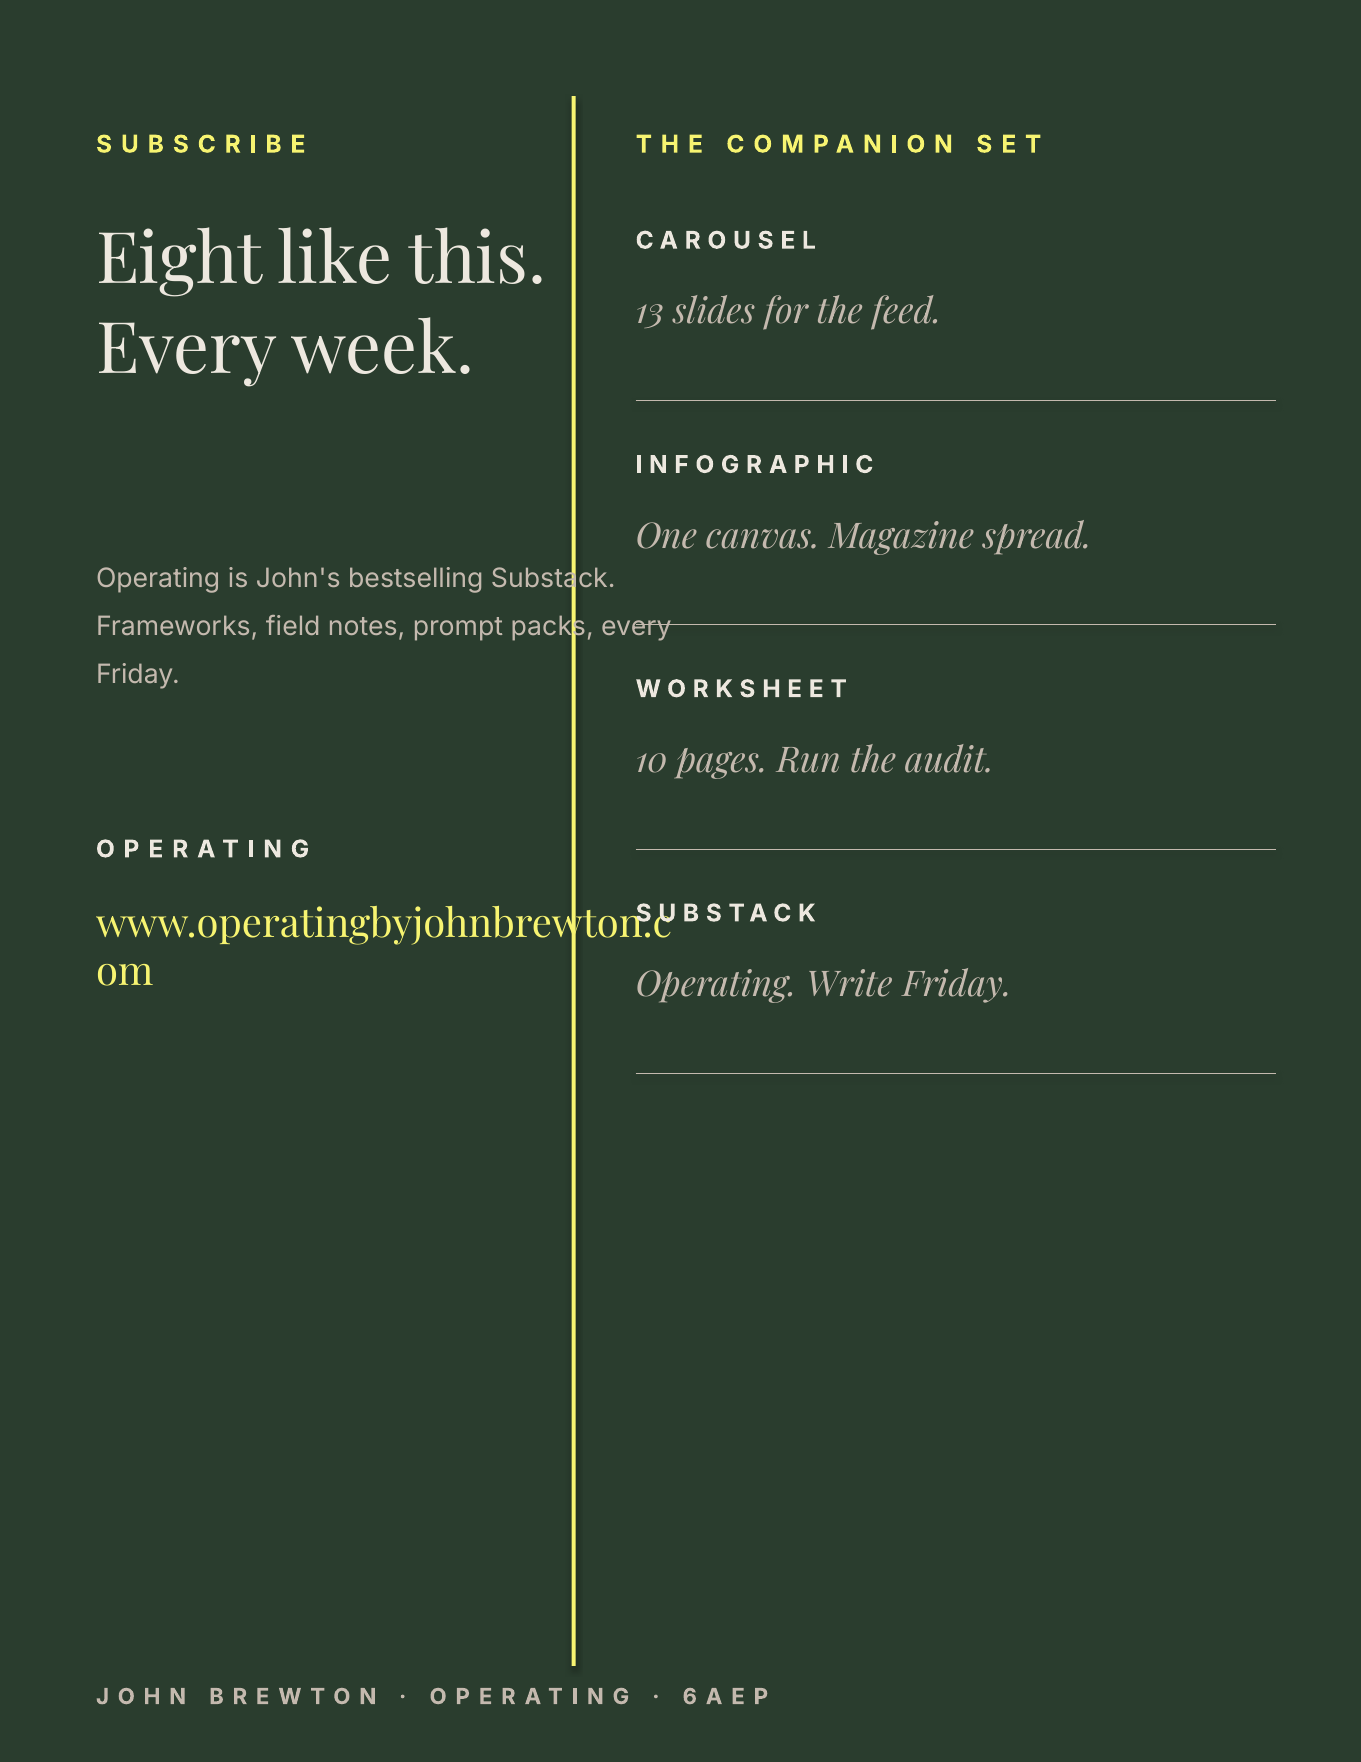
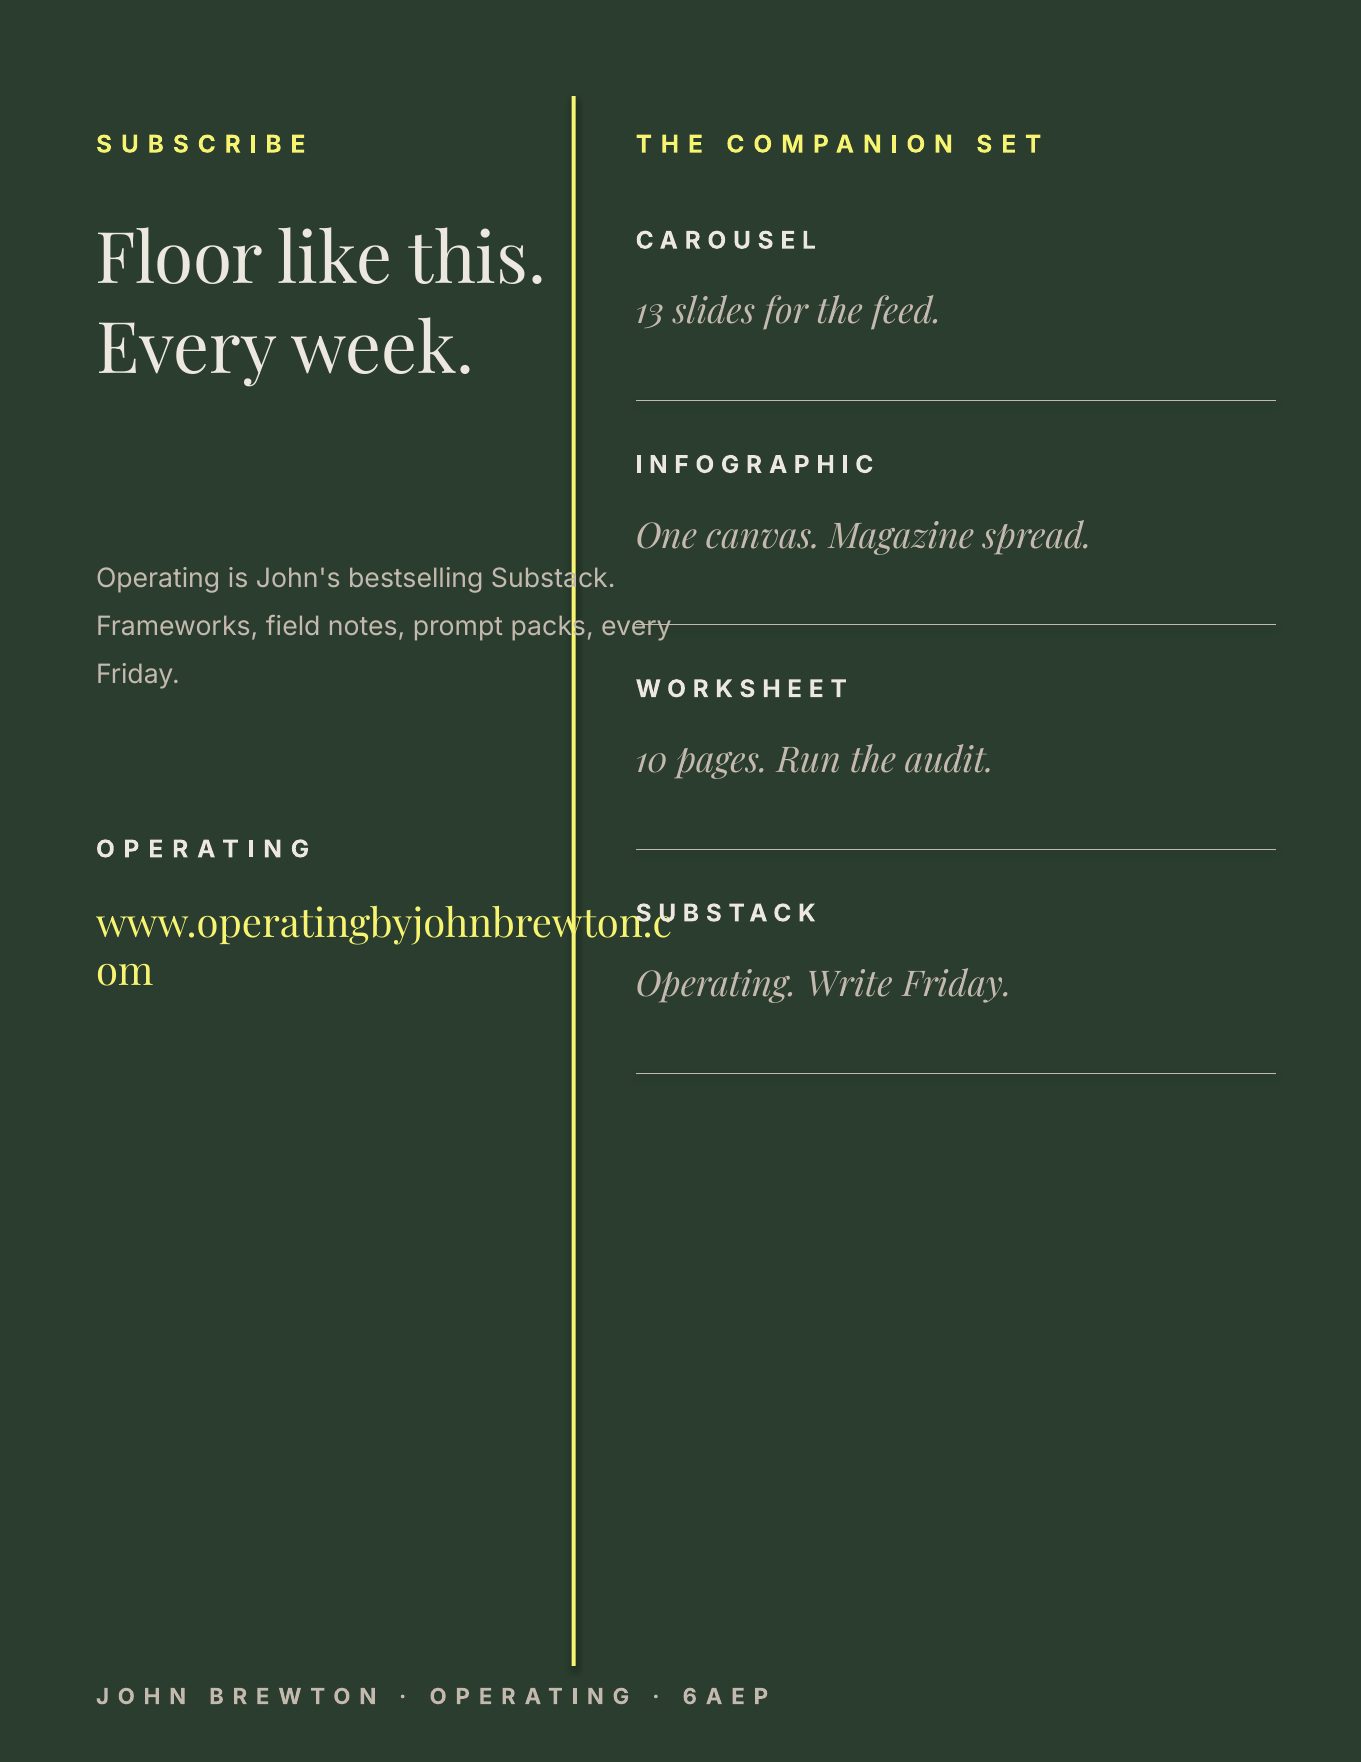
Eight: Eight -> Floor (179, 260)
